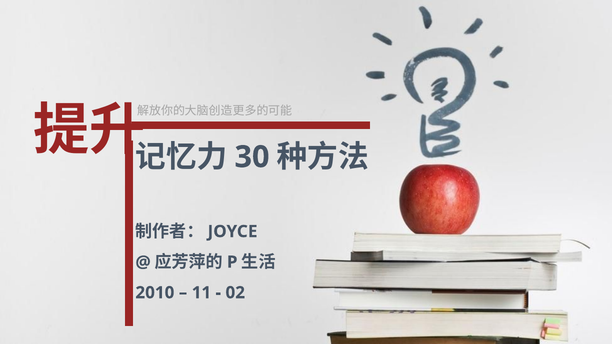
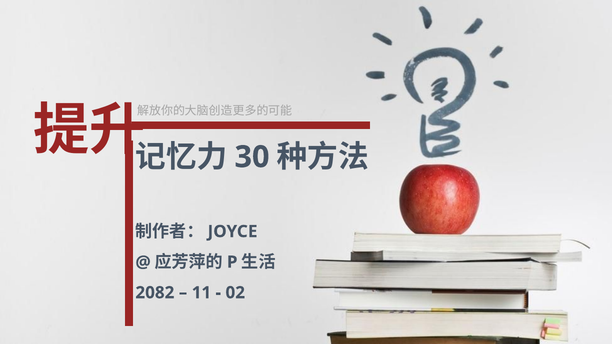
2010: 2010 -> 2082 (155, 293)
